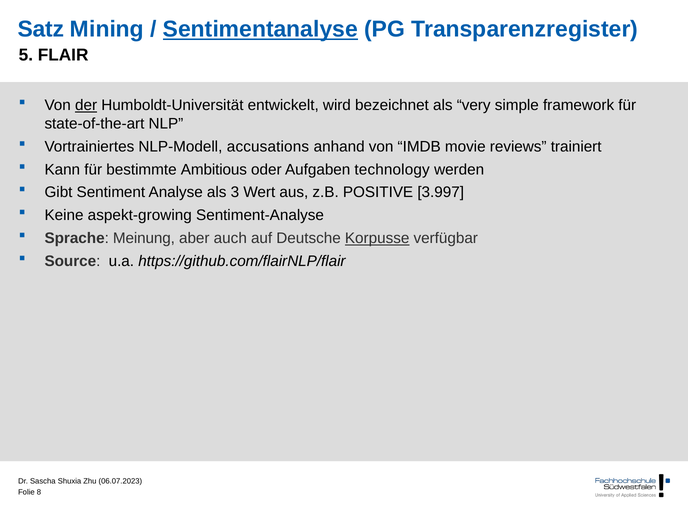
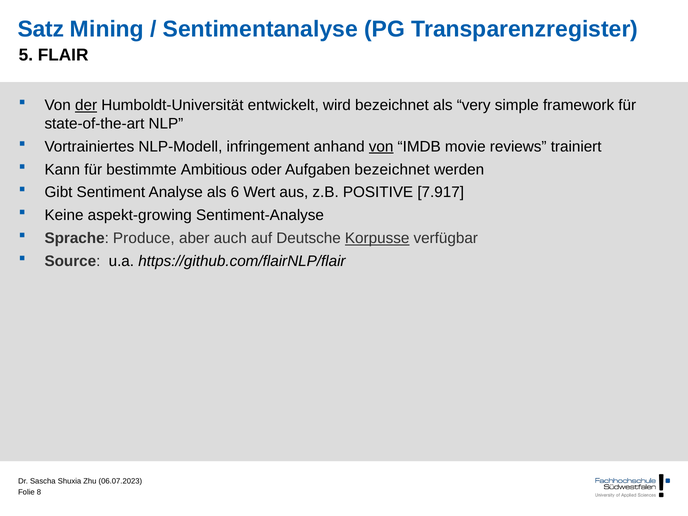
Sentimentanalyse underline: present -> none (260, 29)
accusations: accusations -> infringement (268, 147)
von underline: none -> present (381, 147)
Aufgaben technology: technology -> bezeichnet (392, 169)
3: 3 -> 6 (235, 192)
3.997: 3.997 -> 7.917 (441, 192)
Meinung: Meinung -> Produce (144, 238)
